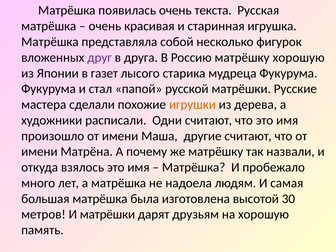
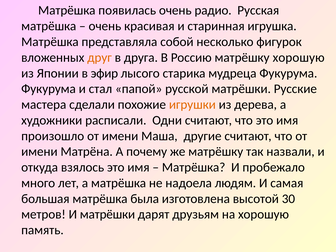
текста: текста -> радио (213, 10)
друг colour: purple -> orange (100, 58)
газет: газет -> эфир (104, 73)
